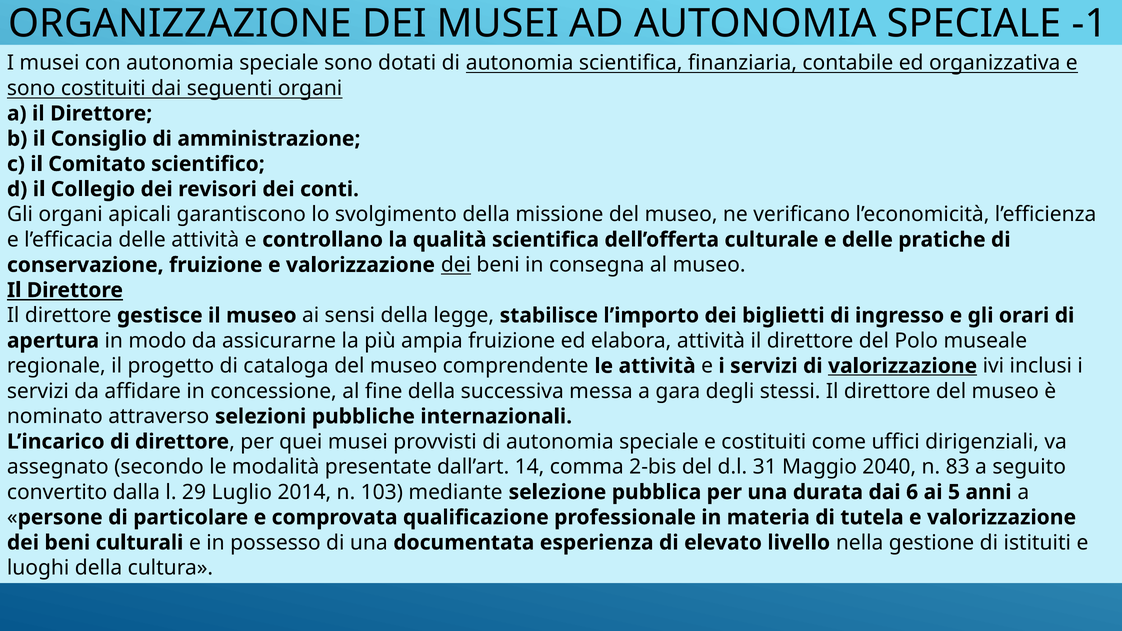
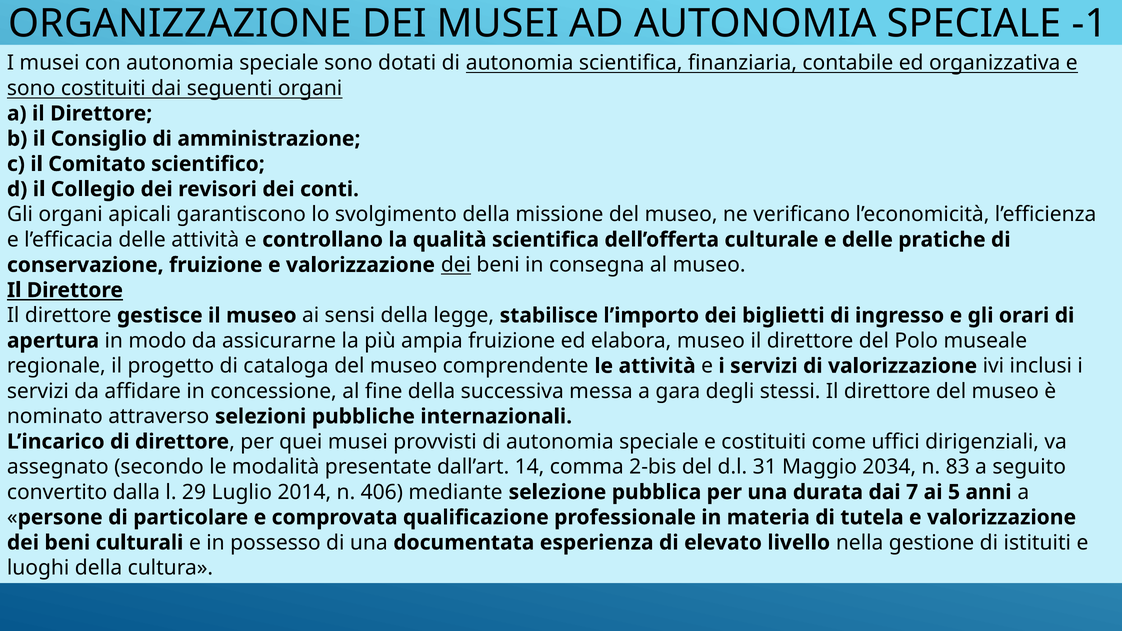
elabora attività: attività -> museo (711, 341)
valorizzazione underline: present -> none (903, 366)
2040: 2040 -> 2034 (889, 467)
103: 103 -> 406 (382, 492)
6: 6 -> 7 (912, 492)
